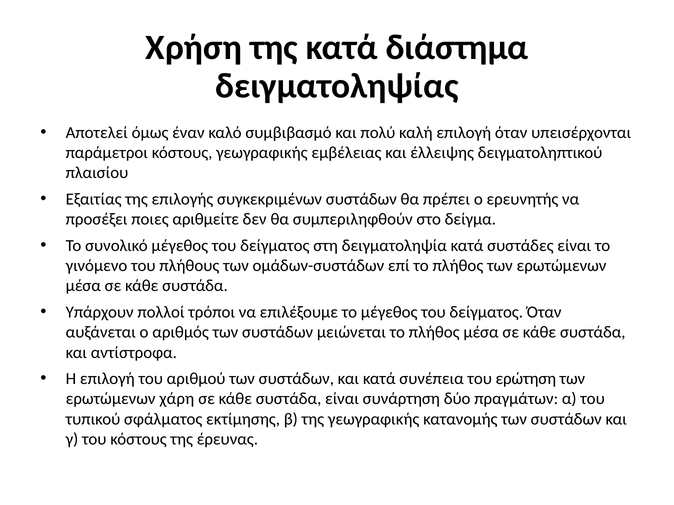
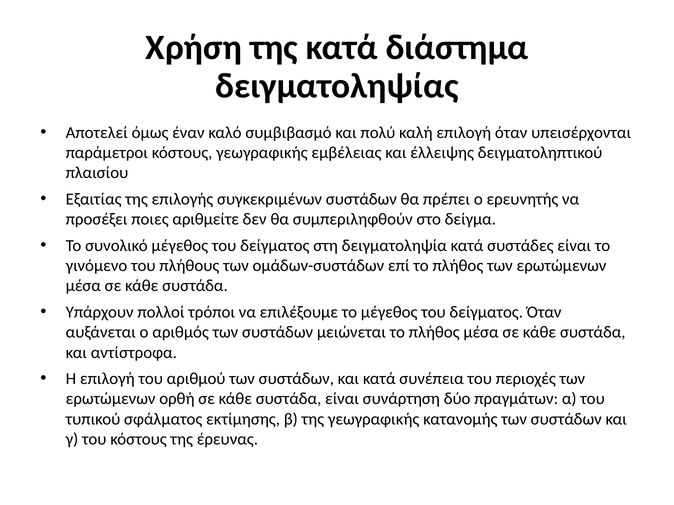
ερώτηση: ερώτηση -> περιοχές (526, 379)
χάρη: χάρη -> ορθή (177, 399)
